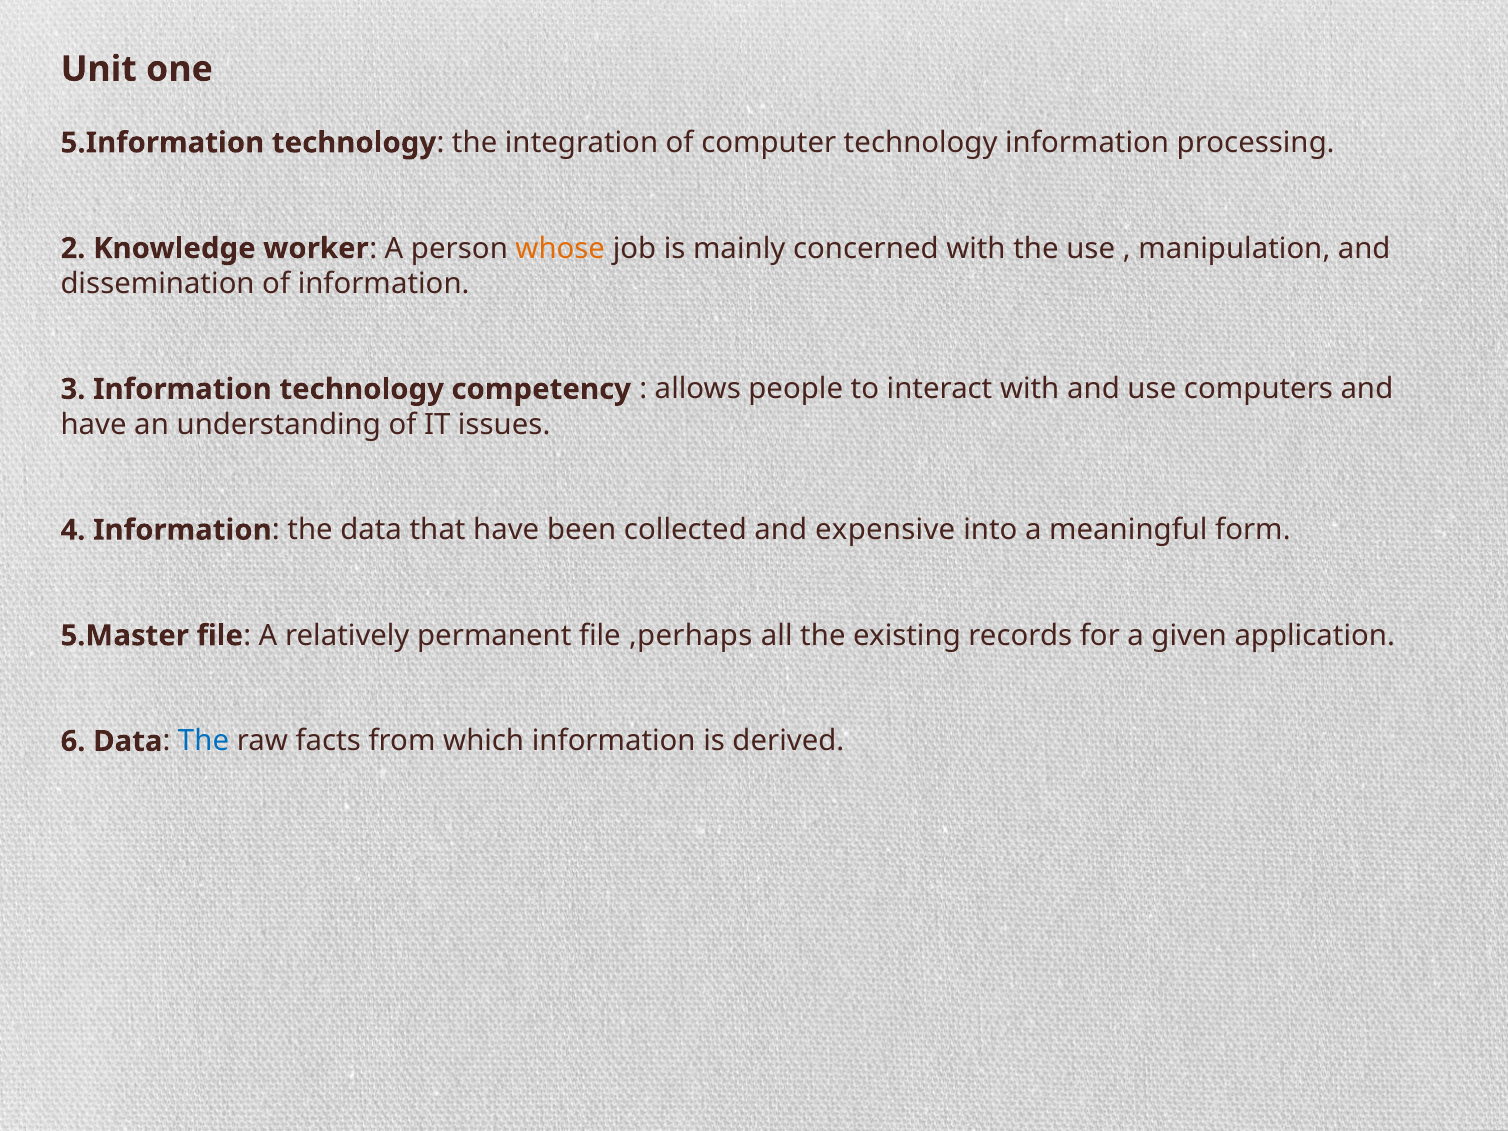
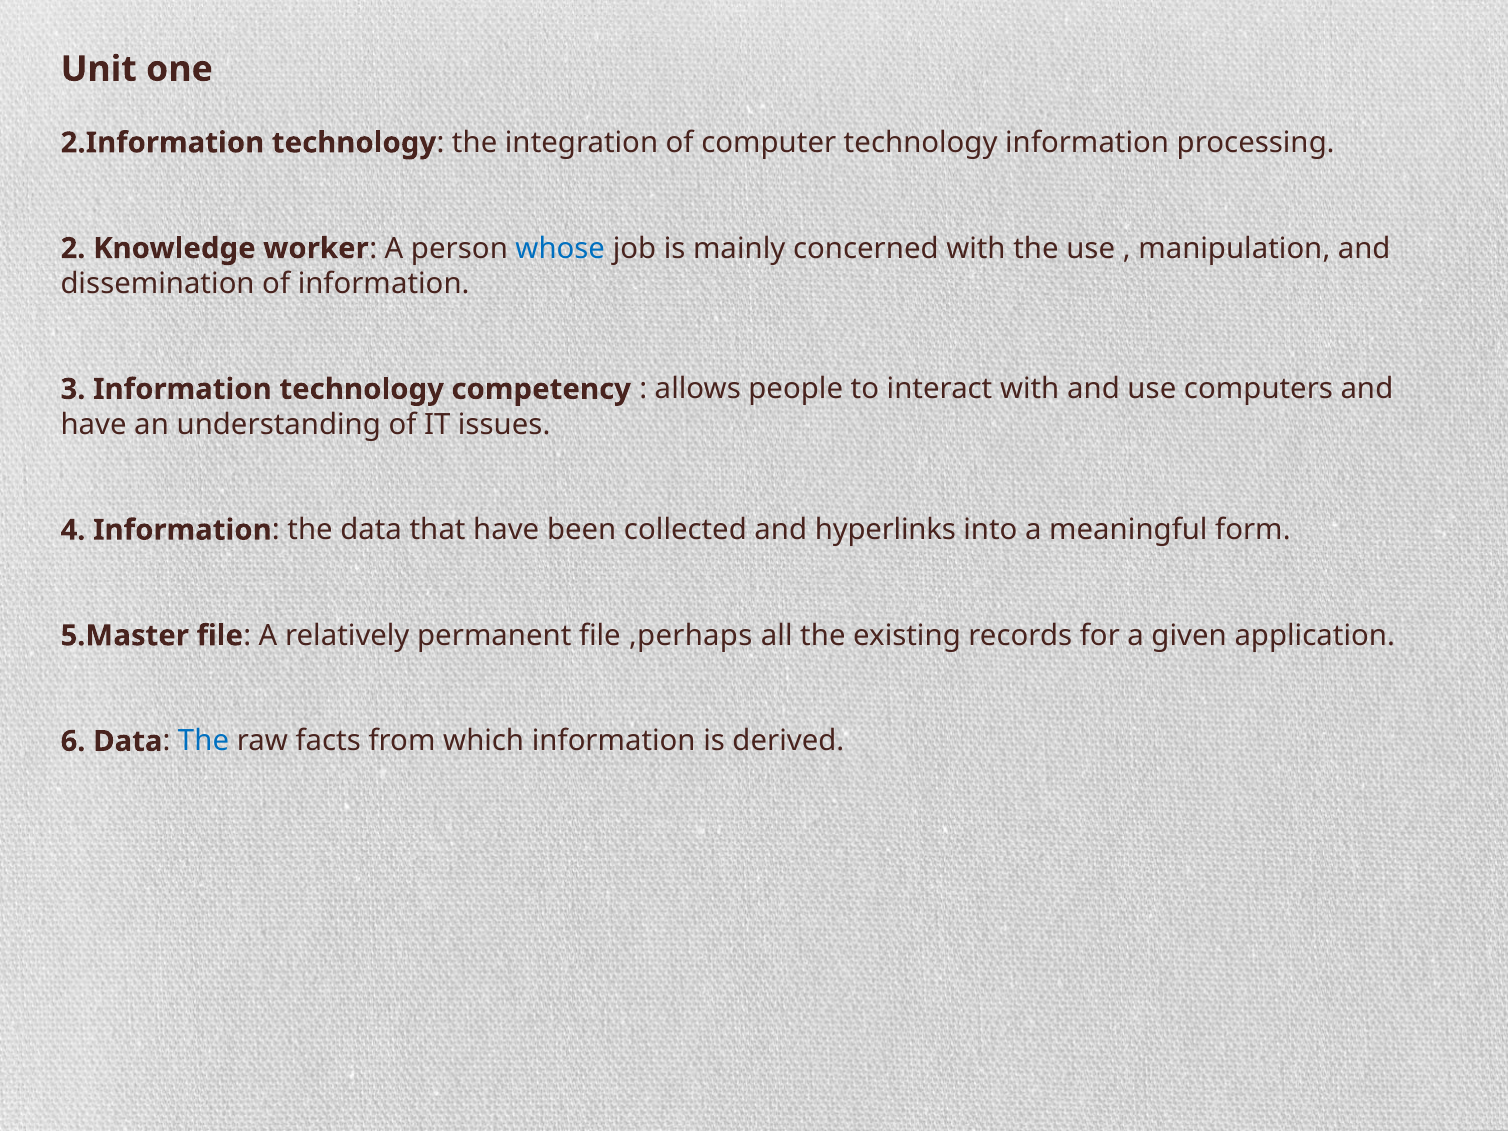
5.Information: 5.Information -> 2.Information (162, 143)
whose colour: orange -> blue (560, 248)
expensive: expensive -> hyperlinks (885, 530)
